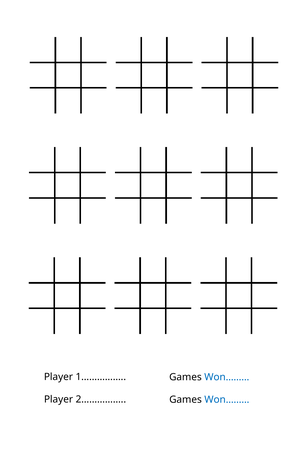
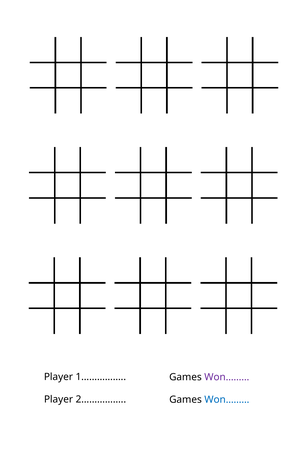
Won……… colour: blue -> purple (227, 378)
